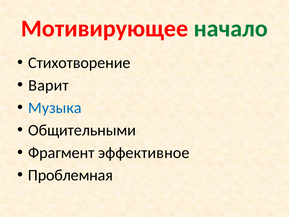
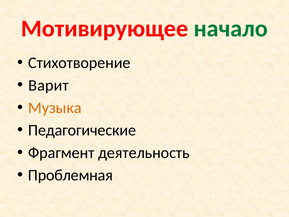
Музыка colour: blue -> orange (55, 108)
Общительными: Общительными -> Педагогические (82, 130)
эффективное: эффективное -> деятельность (144, 153)
